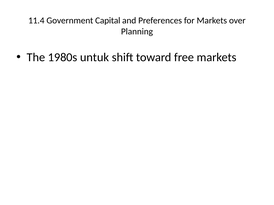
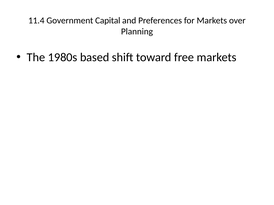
untuk: untuk -> based (95, 57)
